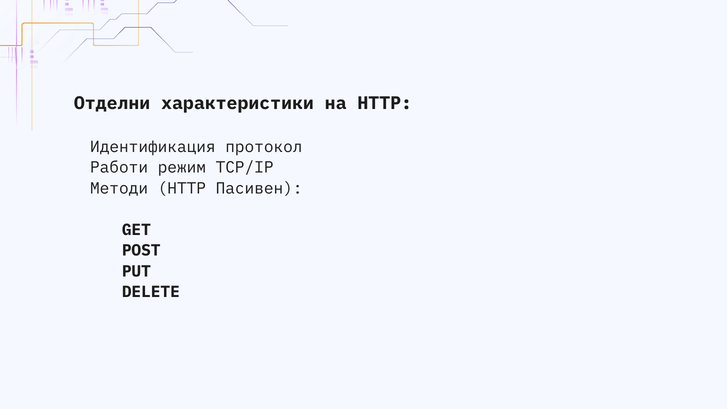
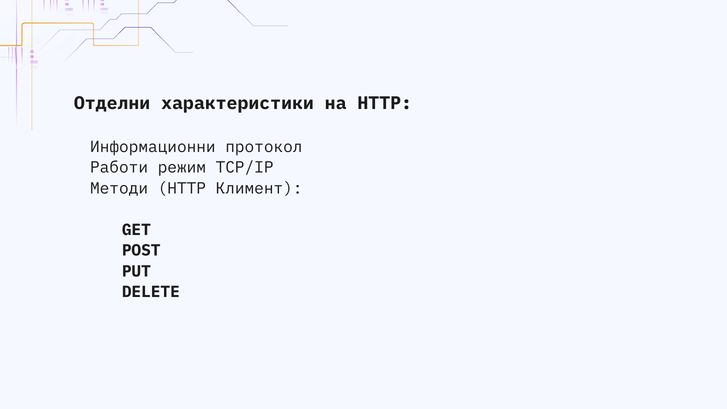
Идентификация: Идентификация -> Информационни (153, 147)
Пасивен: Пасивен -> Климент (259, 188)
